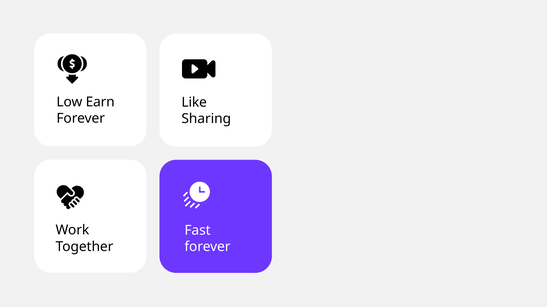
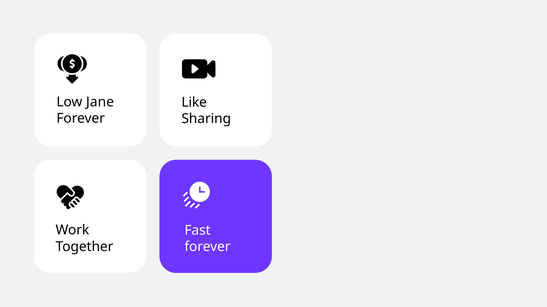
Earn: Earn -> Jane (100, 102)
